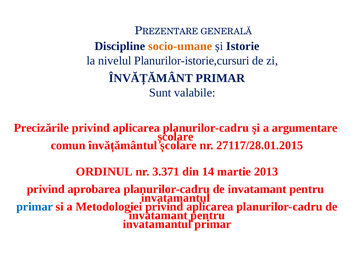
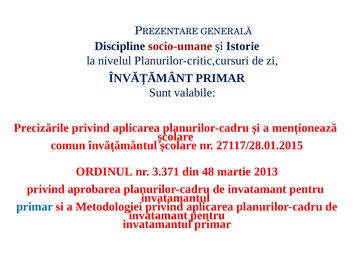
socio-umane colour: orange -> red (180, 46)
Planurilor-istorie,cursuri: Planurilor-istorie,cursuri -> Planurilor-critic,cursuri (192, 61)
argumentare: argumentare -> menționează (305, 128)
14: 14 -> 48 (208, 172)
